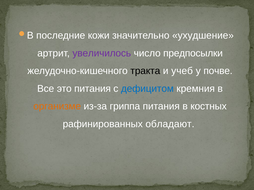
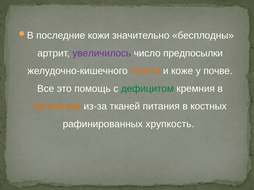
ухудшение: ухудшение -> бесплодны (203, 36)
тракта colour: black -> orange (145, 71)
учеб: учеб -> коже (182, 71)
это питания: питания -> помощь (92, 89)
дефицитом colour: blue -> green (147, 89)
гриппа: гриппа -> тканей (125, 107)
обладают: обладают -> хрупкость (170, 124)
